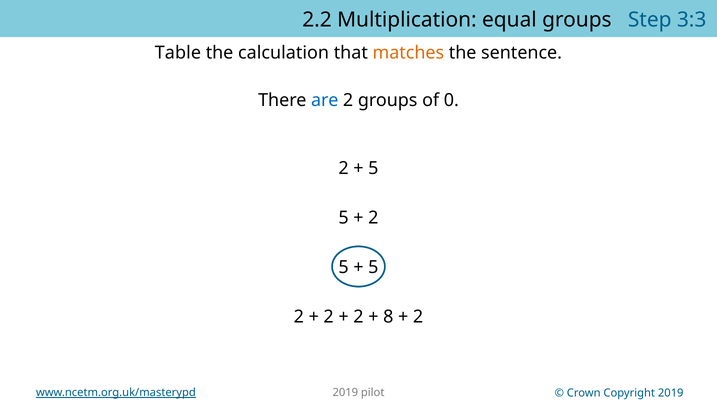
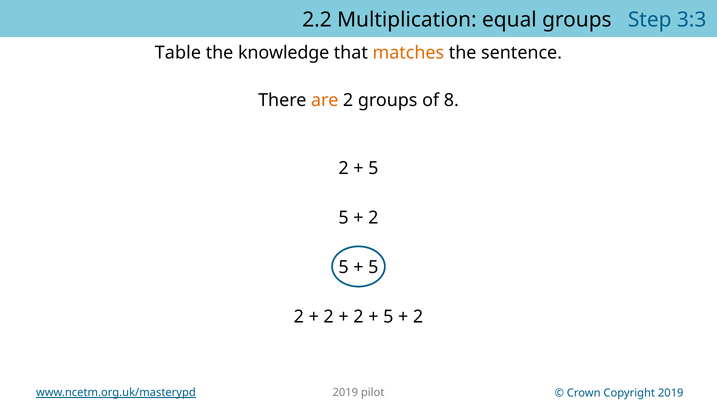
calculation: calculation -> knowledge (284, 53)
are colour: blue -> orange (325, 100)
0: 0 -> 8 (451, 100)
8: 8 -> 5 (388, 316)
